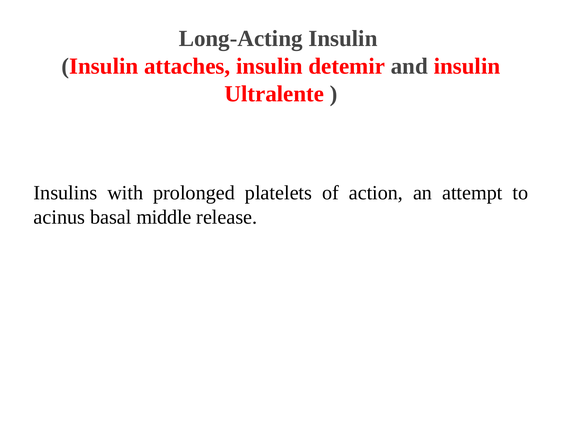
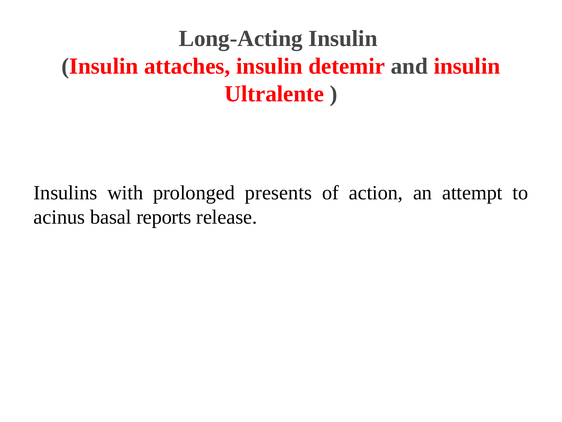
platelets: platelets -> presents (278, 193)
middle: middle -> reports (164, 217)
